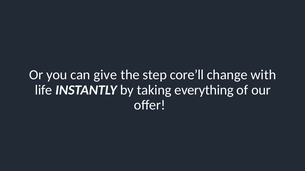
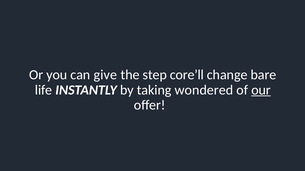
with: with -> bare (263, 75)
everything: everything -> wondered (204, 90)
our underline: none -> present (261, 90)
